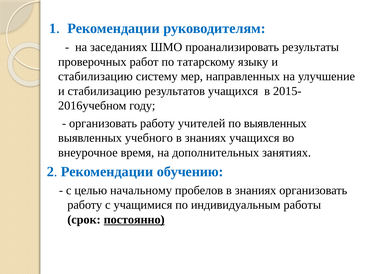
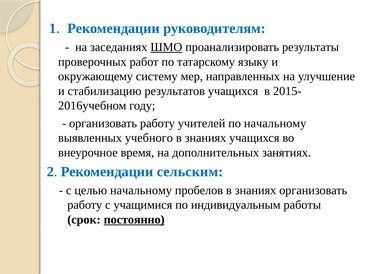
ШМО underline: none -> present (166, 47)
стабилизацию: стабилизацию -> окружающему (96, 76)
по выявленных: выявленных -> начальному (275, 123)
обучению: обучению -> сельским (190, 171)
